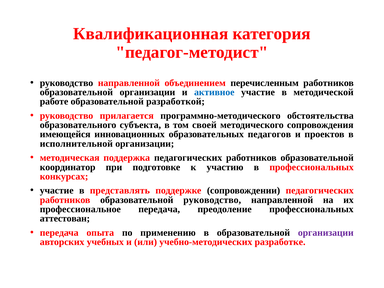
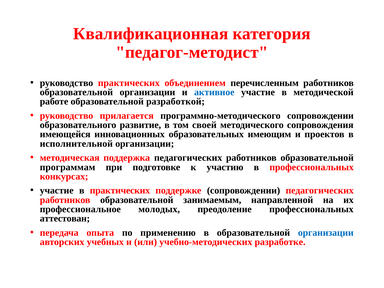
направленной: направленной -> практических (129, 83)
программно-методического обстоятельства: обстоятельства -> сопровождении (320, 116)
субъекта: субъекта -> развитие (140, 125)
педагогов: педагогов -> имеющим (269, 134)
координатор: координатор -> программам (68, 167)
в представлять: представлять -> практических (120, 191)
образовательной руководство: руководство -> занимаемым (212, 200)
профессиональное передача: передача -> молодых (159, 209)
организации colour: purple -> blue (326, 233)
